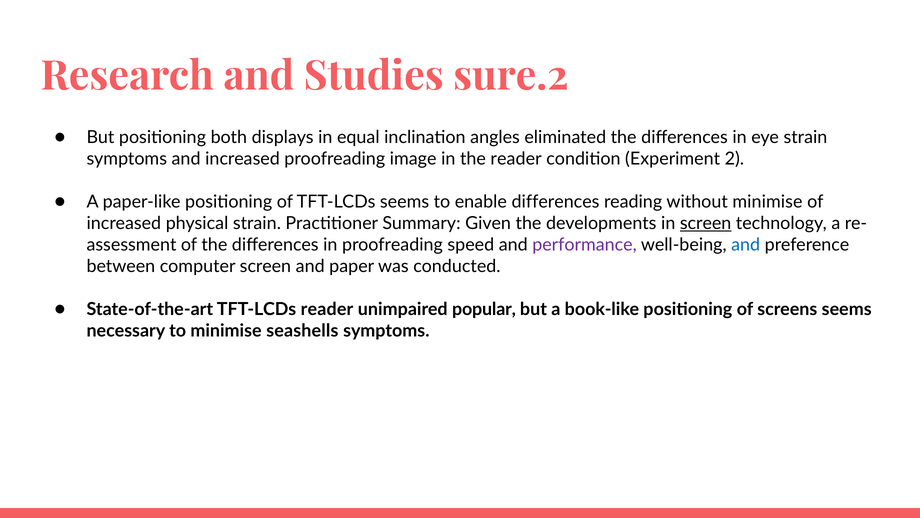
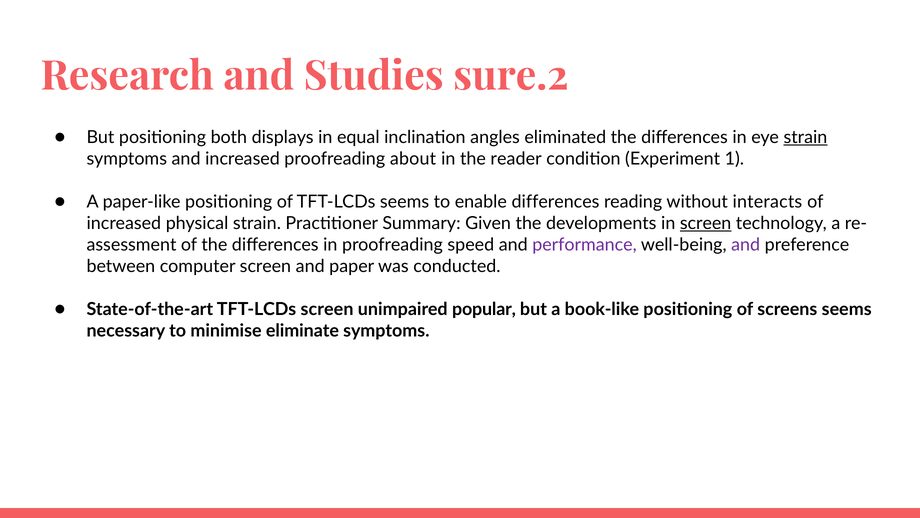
strain underline: none -> present (805, 137)
image: image -> about (413, 159)
2: 2 -> 1 (734, 159)
without minimise: minimise -> interacts (767, 202)
and colour: blue -> purple (746, 245)
TFT-LCDs reader: reader -> screen (327, 309)
seashells: seashells -> eliminate (302, 330)
